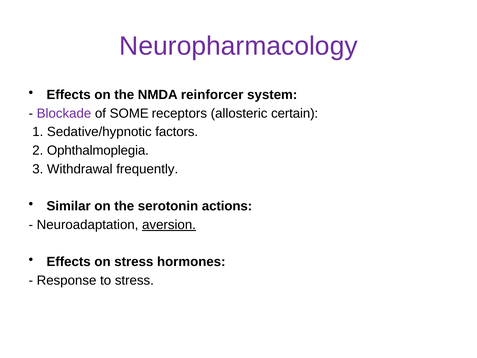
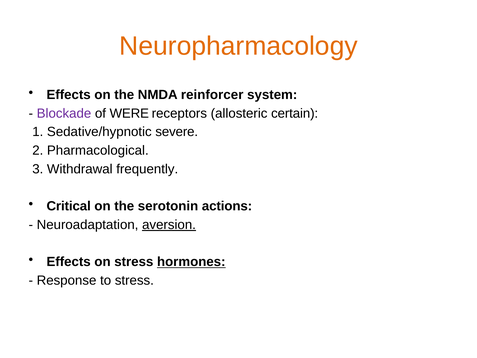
Neuropharmacology colour: purple -> orange (238, 46)
SOME: SOME -> WERE (129, 113)
factors: factors -> severe (177, 132)
Ophthalmoplegia: Ophthalmoplegia -> Pharmacological (98, 150)
Similar: Similar -> Critical (69, 206)
hormones underline: none -> present (191, 262)
